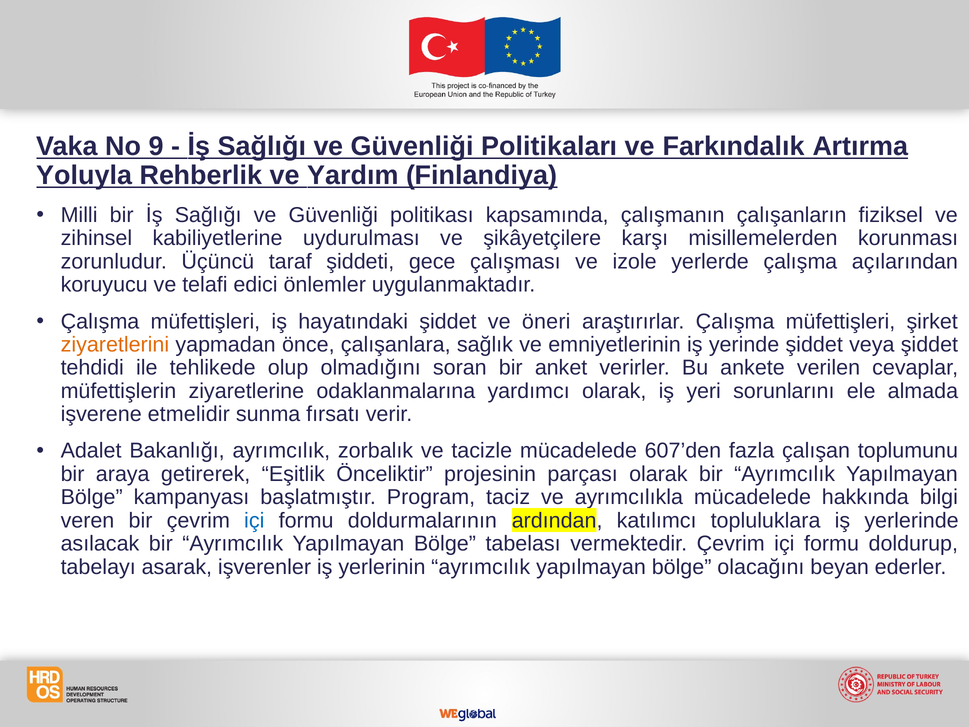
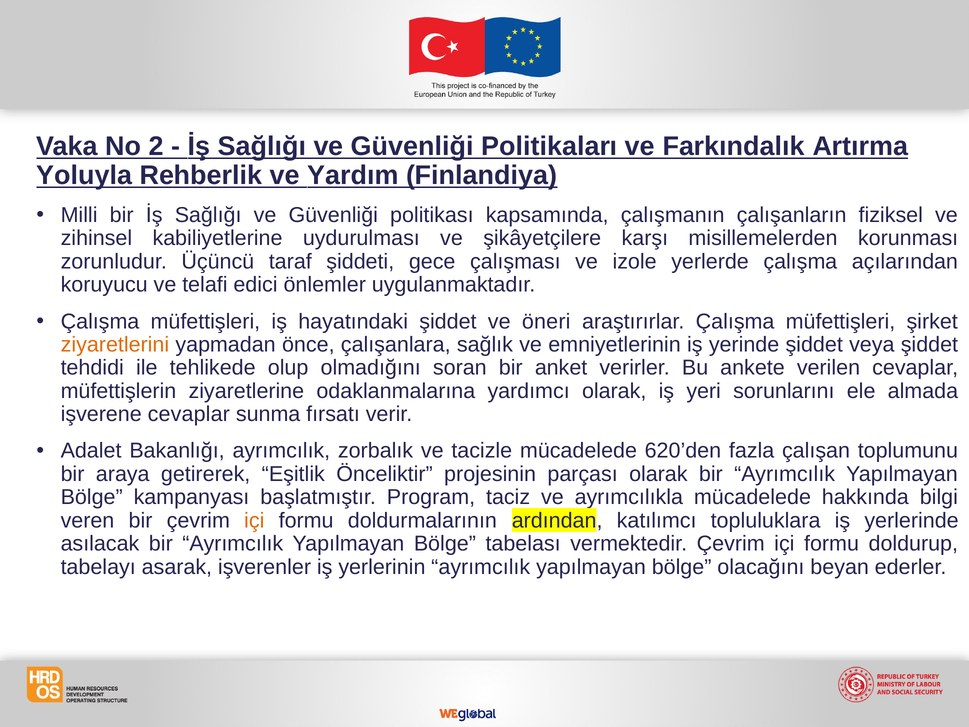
9: 9 -> 2 (156, 146)
işverene etmelidir: etmelidir -> cevaplar (189, 414)
607’den: 607’den -> 620’den (683, 451)
içi colour: blue -> orange (254, 520)
